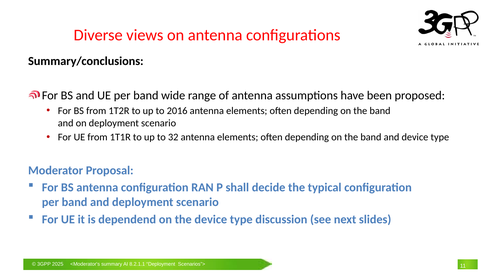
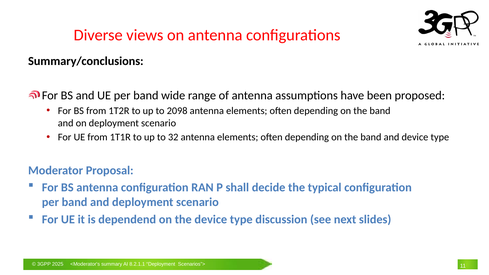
2016: 2016 -> 2098 (177, 111)
